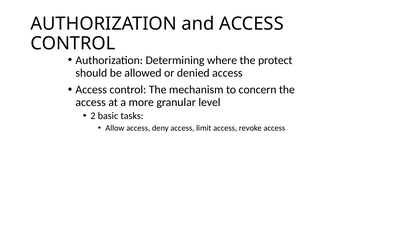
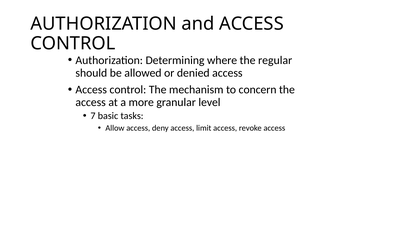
protect: protect -> regular (275, 60)
2: 2 -> 7 (93, 116)
